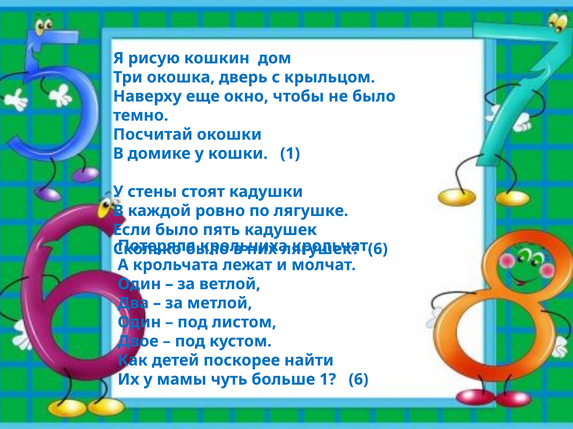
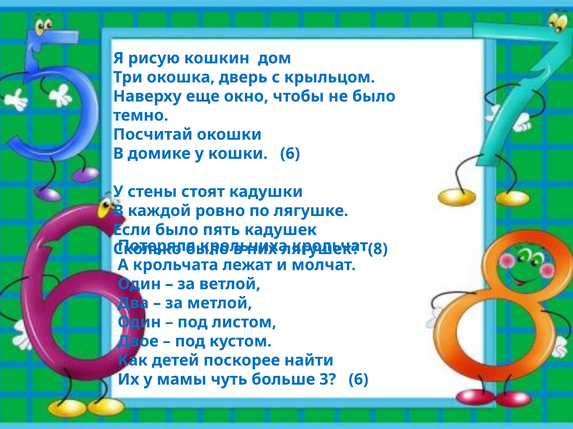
кошки 1: 1 -> 6 (290, 154)
6: 6 -> 8 (378, 249)
больше 1: 1 -> 3 (328, 380)
